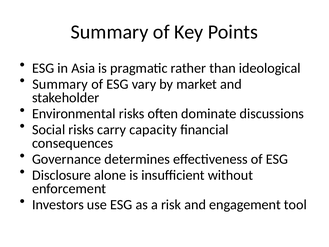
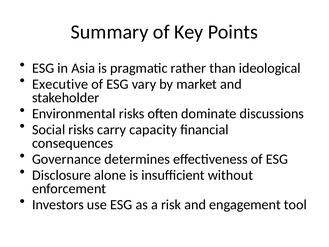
Summary: Summary -> Executive (60, 84)
